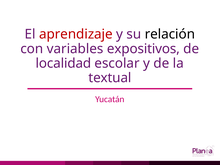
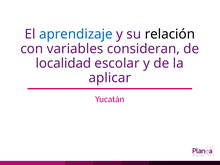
aprendizaje colour: red -> blue (76, 34)
expositivos: expositivos -> consideran (143, 49)
textual: textual -> aplicar (110, 78)
